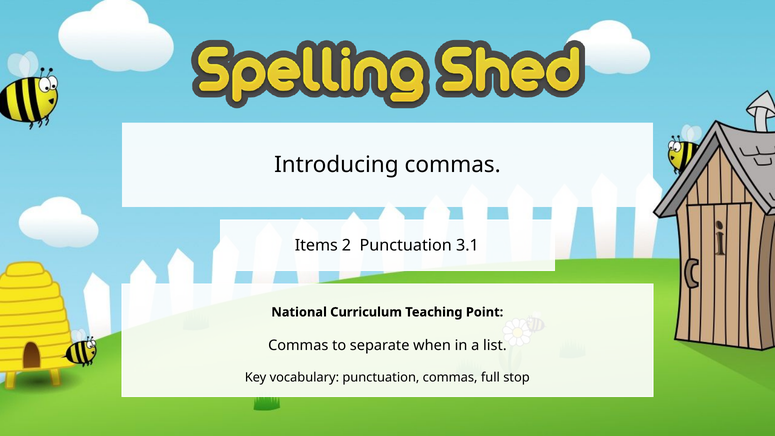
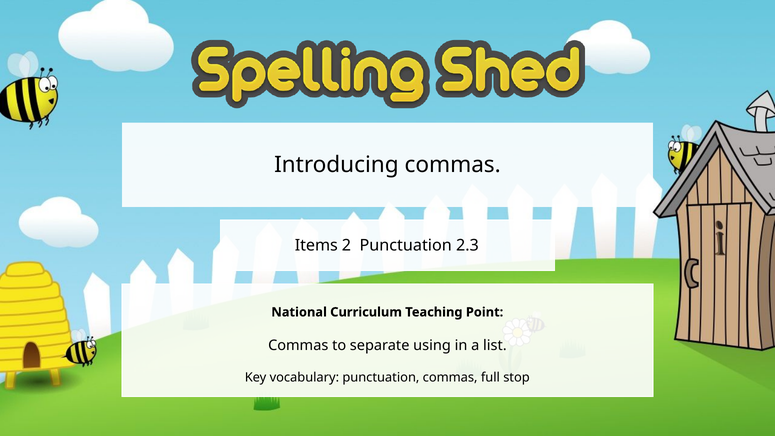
3.1: 3.1 -> 2.3 (467, 245)
when: when -> using (432, 345)
